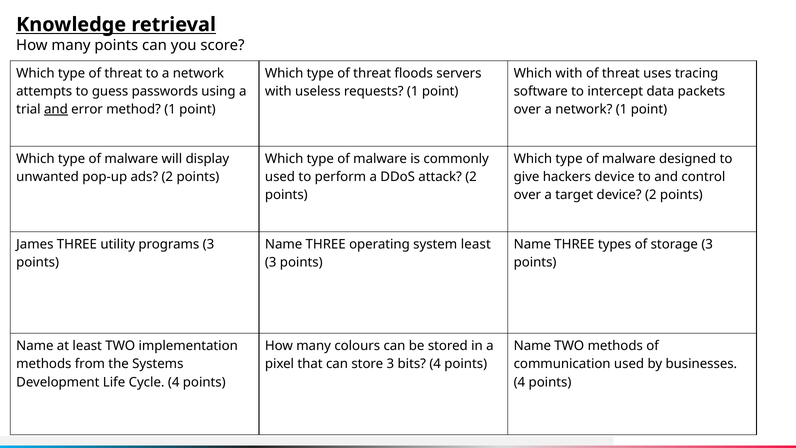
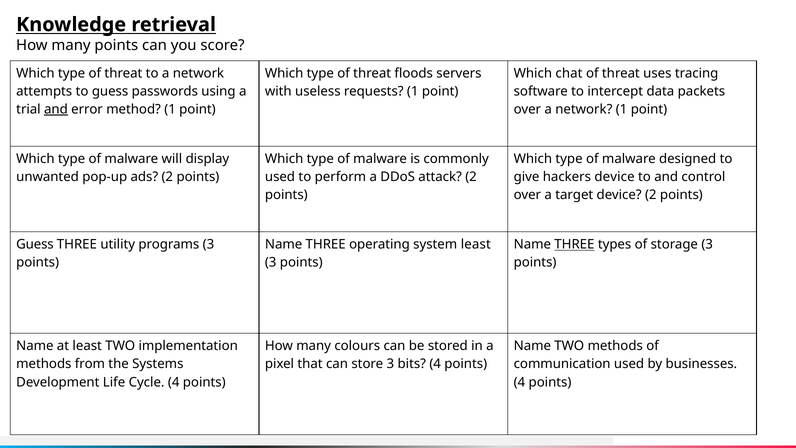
Which with: with -> chat (569, 73)
James: James -> Guess (35, 244)
THREE underline: none -> present (574, 244)
